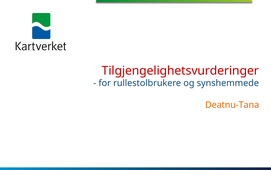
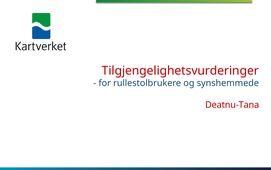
Deatnu-Tana colour: orange -> red (232, 105)
